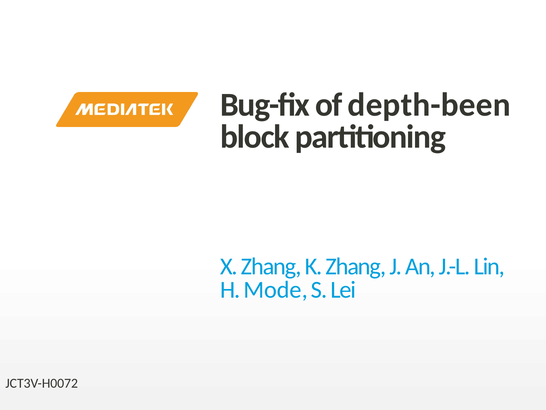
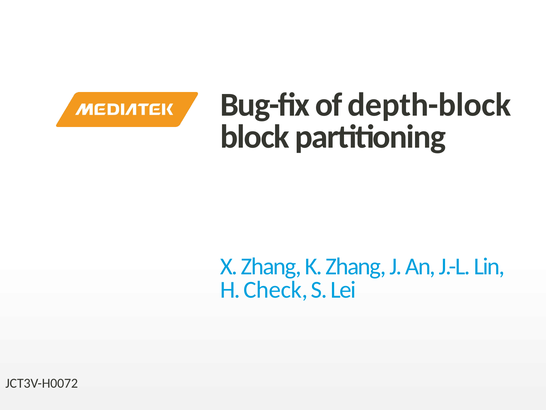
depth-been: depth-been -> depth-block (429, 105)
Mode: Mode -> Check (276, 289)
